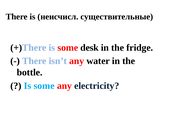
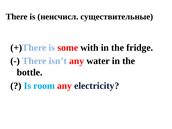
desk: desk -> with (90, 48)
some: some -> room (44, 86)
